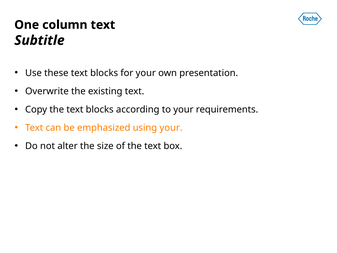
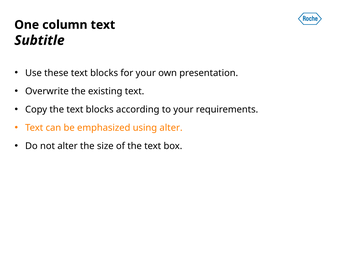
using your: your -> alter (171, 128)
